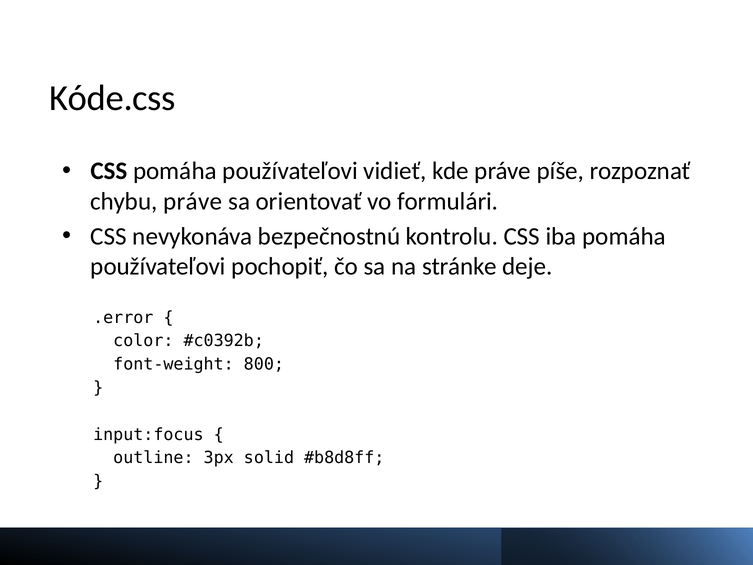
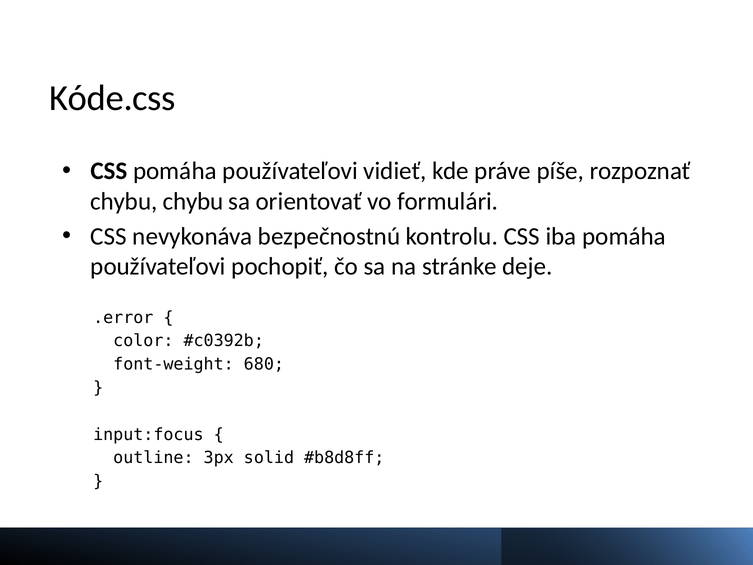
chybu práve: práve -> chybu (193, 201)
800: 800 -> 680 (264, 364)
